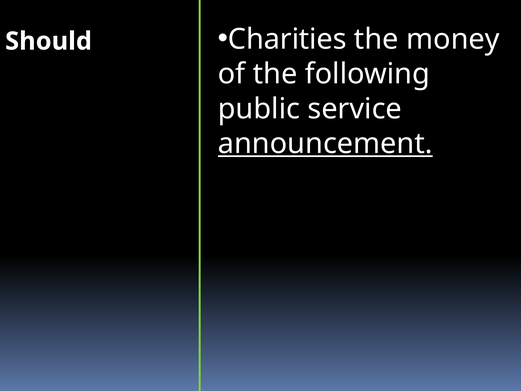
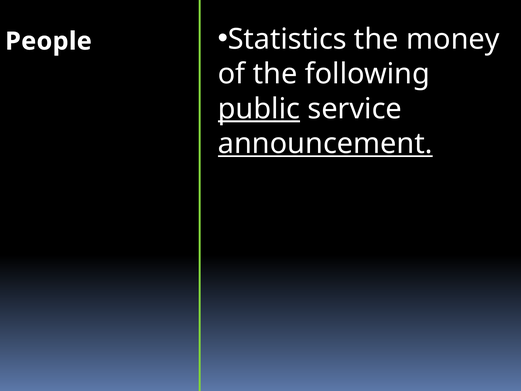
Should: Should -> People (48, 41)
Charities: Charities -> Statistics (287, 39)
public underline: none -> present (259, 109)
